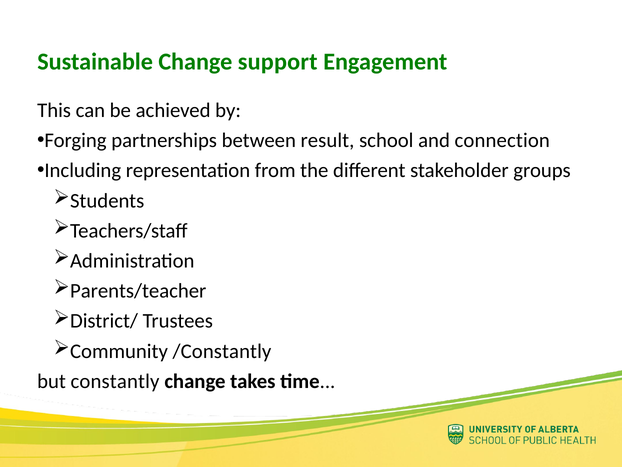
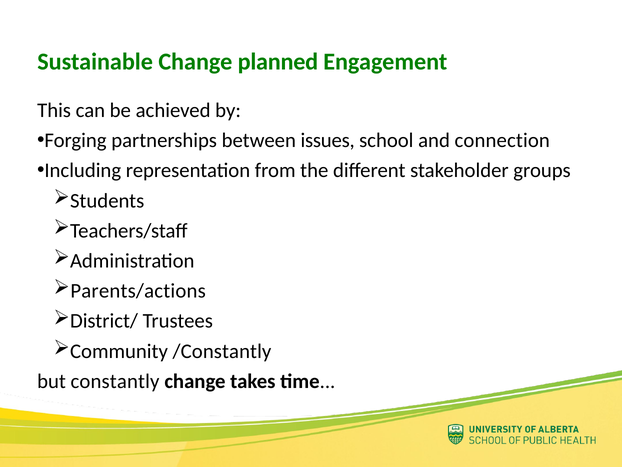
support: support -> planned (278, 62)
result: result -> issues (328, 140)
Parents/teacher: Parents/teacher -> Parents/actions (138, 291)
